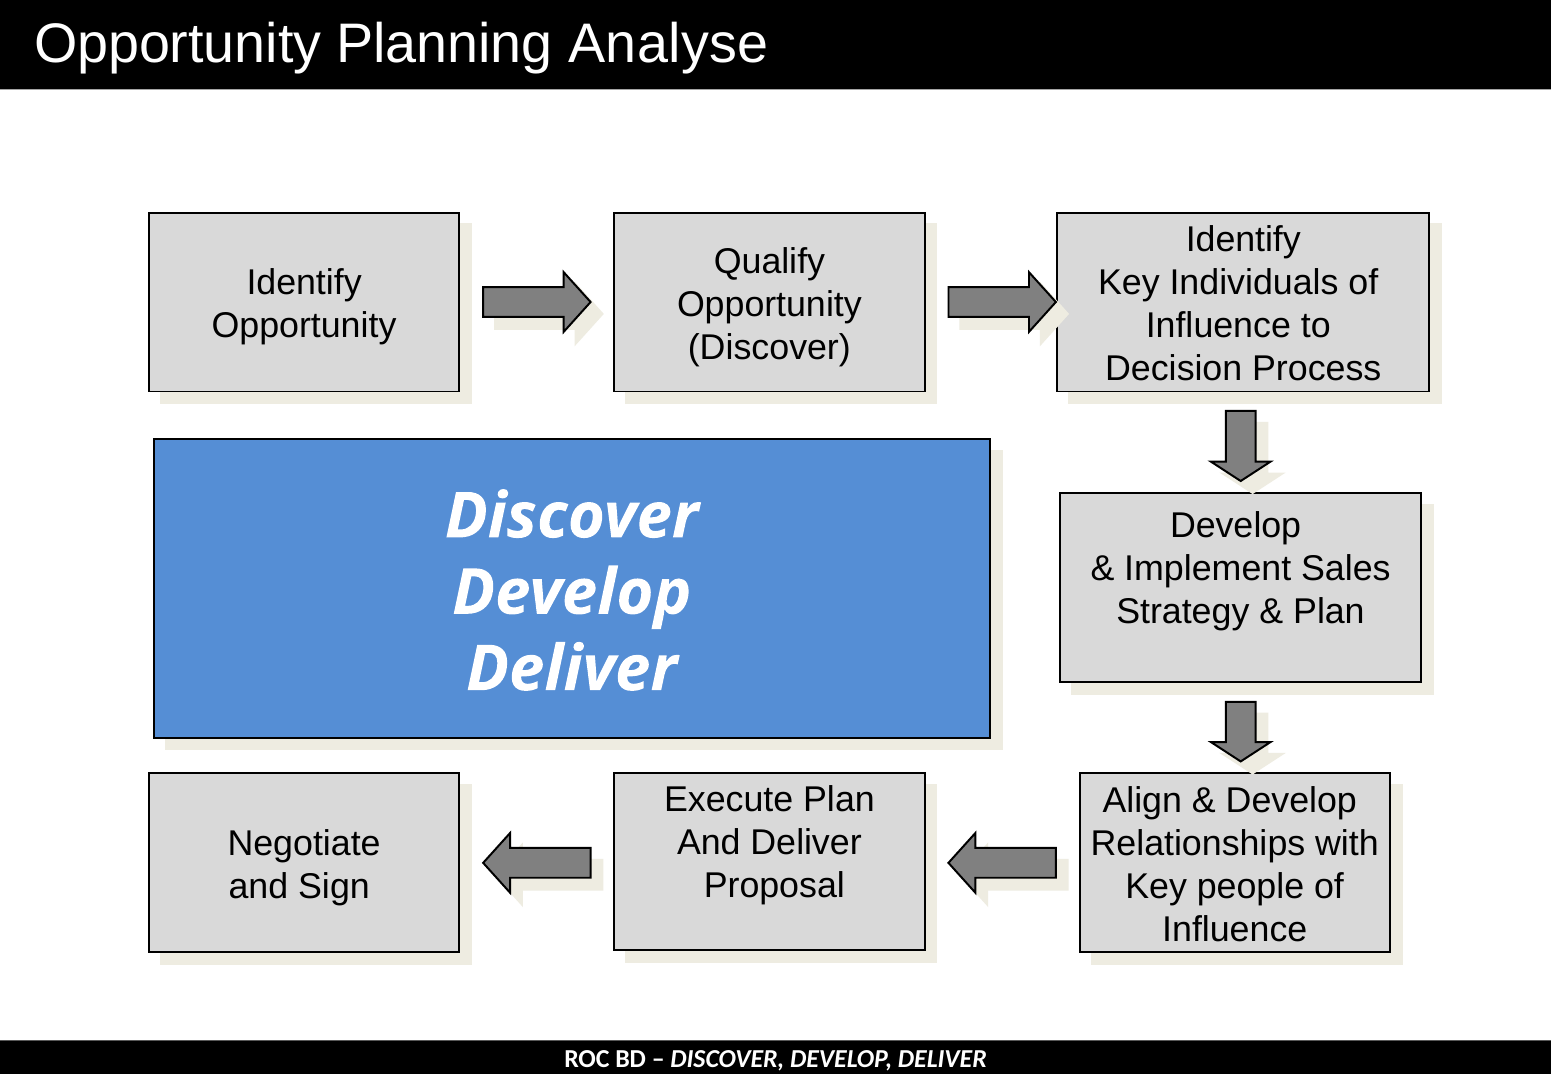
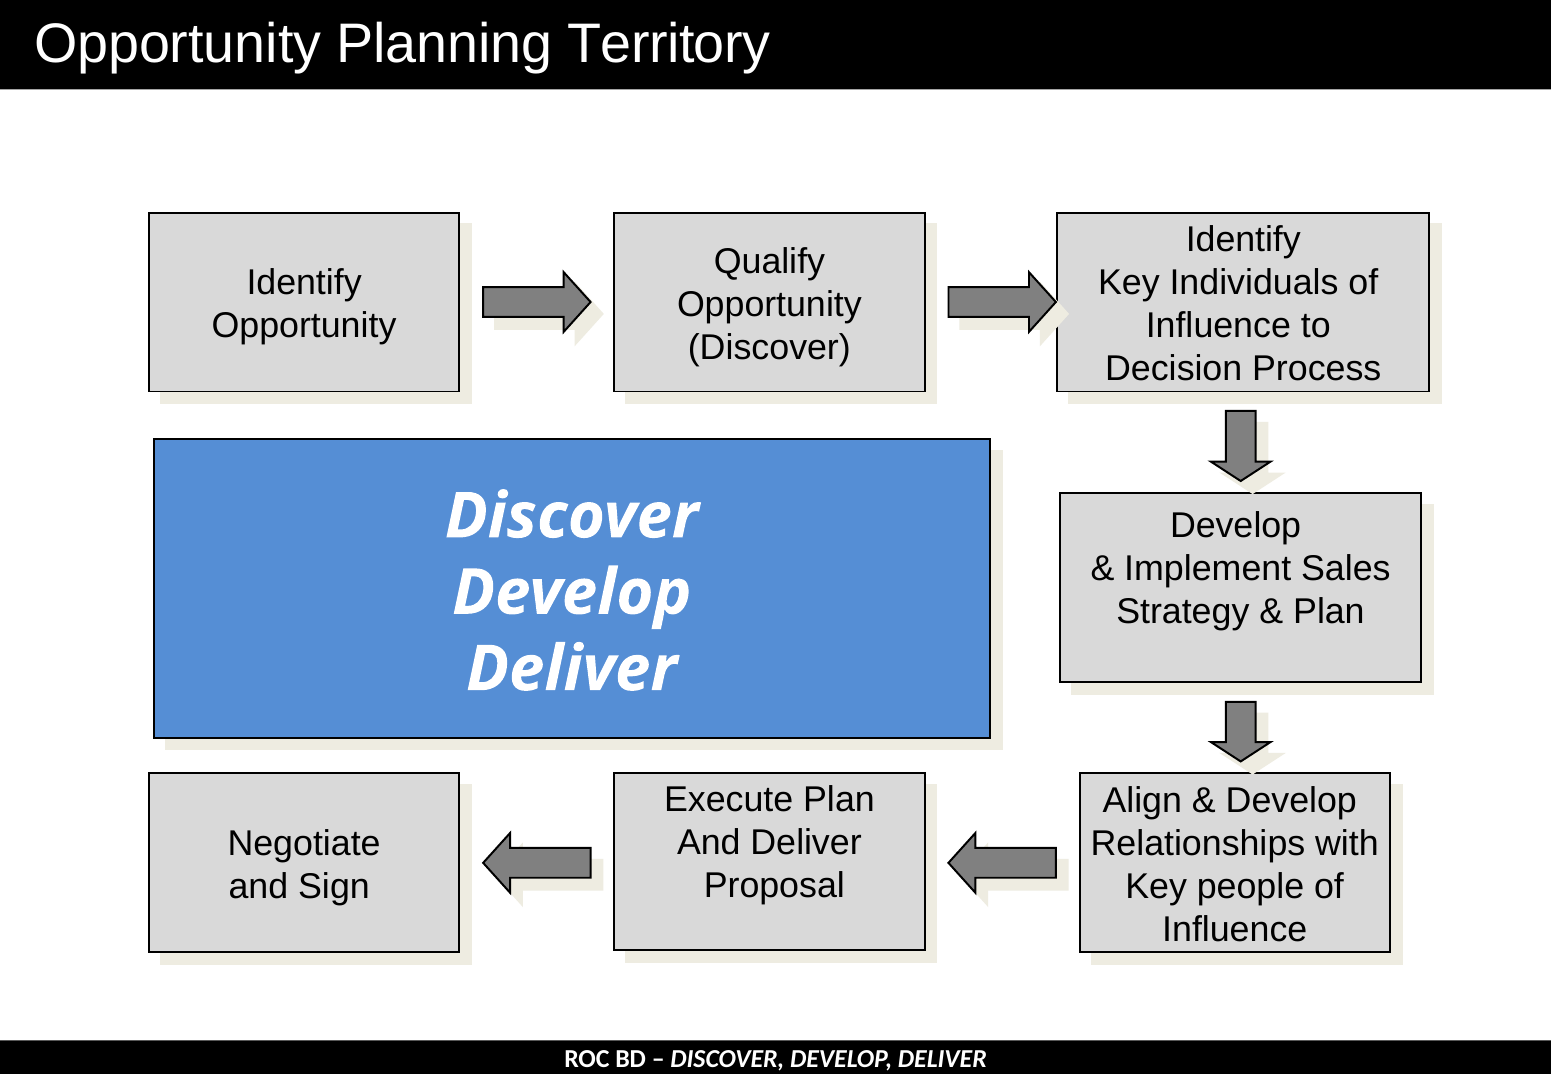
Analyse: Analyse -> Territory (669, 44)
